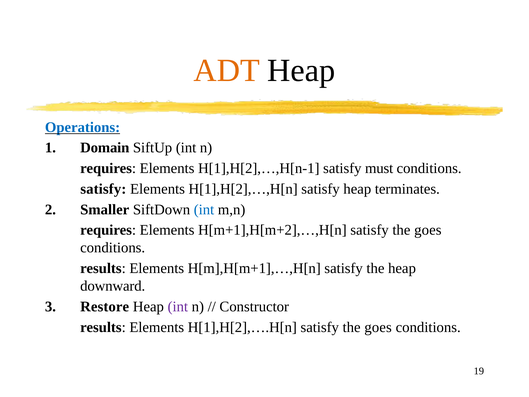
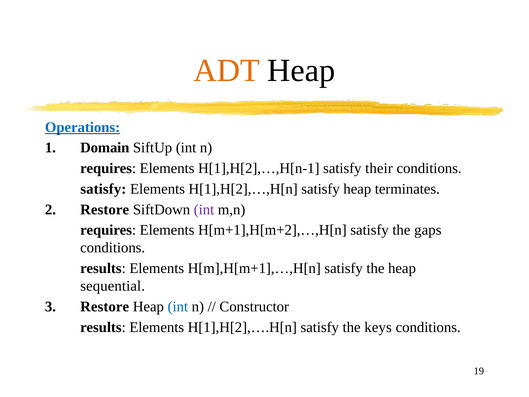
must: must -> their (379, 168)
Smaller: Smaller -> Restore (105, 209)
int colour: blue -> purple (204, 209)
H[m+1],H[m+2],…,H[n satisfy the goes: goes -> gaps (428, 230)
downward: downward -> sequential (113, 286)
int colour: purple -> blue (178, 306)
H[1],H[2],….H[n satisfy the goes: goes -> keys (378, 327)
